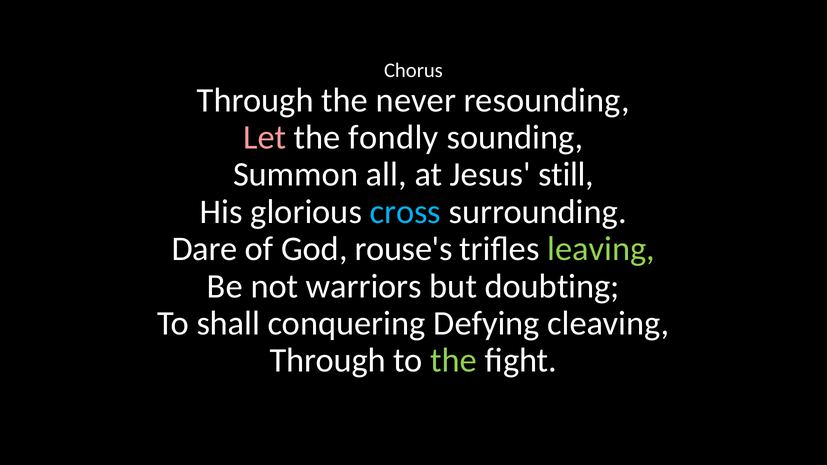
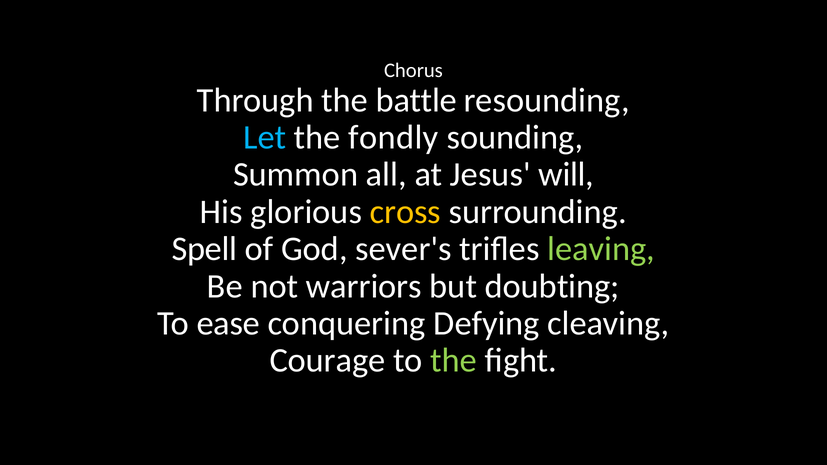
never: never -> battle (416, 100)
Let colour: pink -> light blue (265, 137)
still: still -> will (566, 175)
cross colour: light blue -> yellow (405, 212)
Dare: Dare -> Spell (204, 249)
rouse's: rouse's -> sever's (403, 249)
shall: shall -> ease (228, 323)
Through: Through -> Courage (328, 361)
